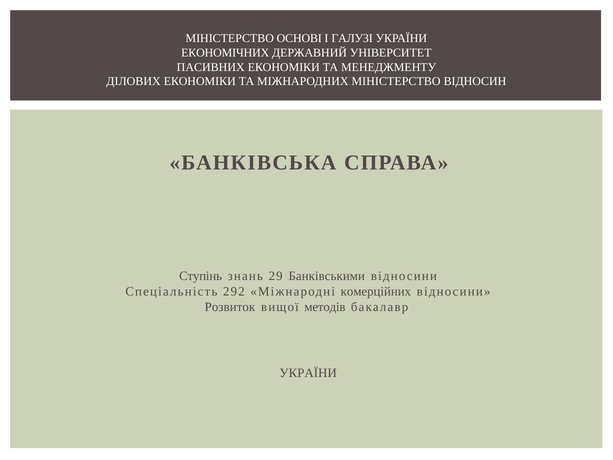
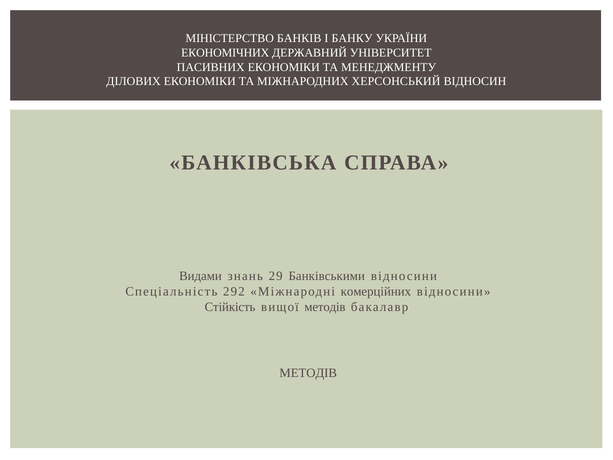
ОСНОВІ: ОСНОВІ -> БАНКІВ (299, 39)
ГАЛУЗІ: ГАЛУЗІ -> БАНКУ (352, 39)
МІЖНАРОДНИХ МІНІСТЕРСТВО: МІНІСТЕРСТВО -> ХЕРСОНСЬКИЙ (396, 81)
Ступінь: Ступінь -> Видами (200, 276)
Розвиток: Розвиток -> Стійкість (230, 307)
УКРАЇНИ: УКРАЇНИ -> МЕТОДІВ (308, 373)
